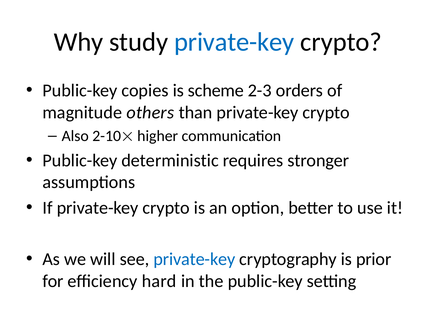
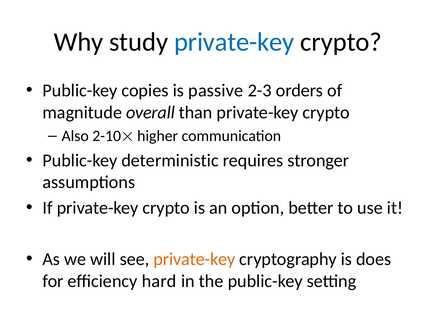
scheme: scheme -> passive (216, 91)
others: others -> overall (151, 112)
private-key colour: blue -> orange (194, 259)
prior: prior -> does (374, 259)
